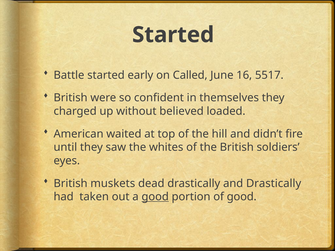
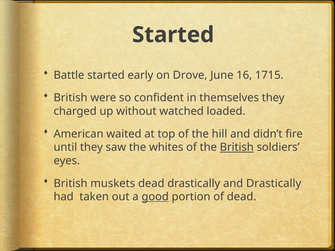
Called: Called -> Drove (190, 75)
5517: 5517 -> 1715 (269, 75)
believed: believed -> watched (182, 111)
British underline: none -> present (237, 147)
of good: good -> dead (242, 197)
